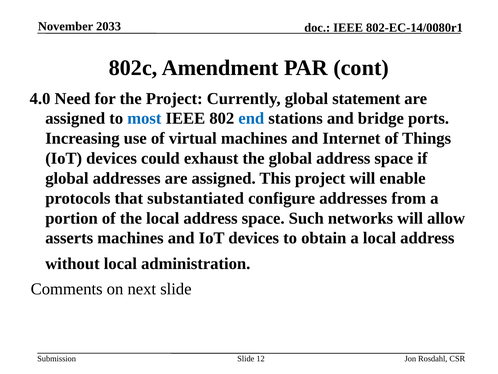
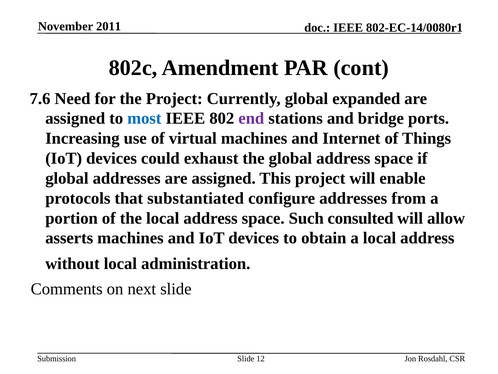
2033: 2033 -> 2011 (109, 26)
4.0: 4.0 -> 7.6 (40, 98)
statement: statement -> expanded (366, 98)
end colour: blue -> purple (251, 118)
networks: networks -> consulted (361, 218)
